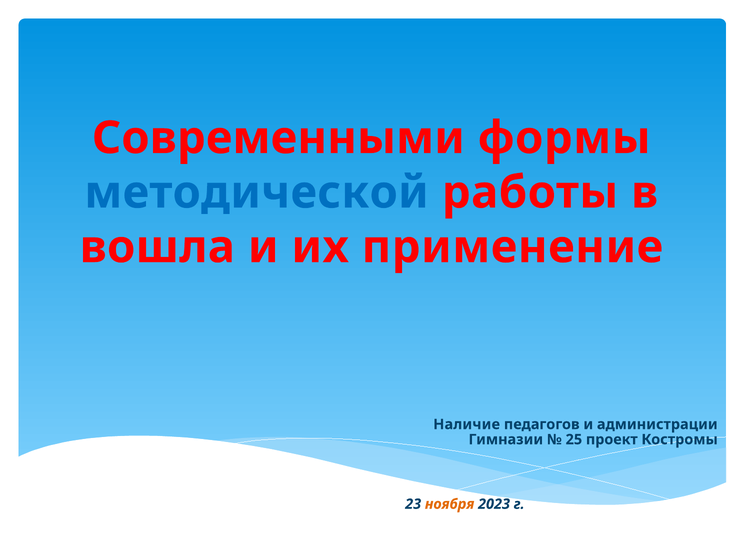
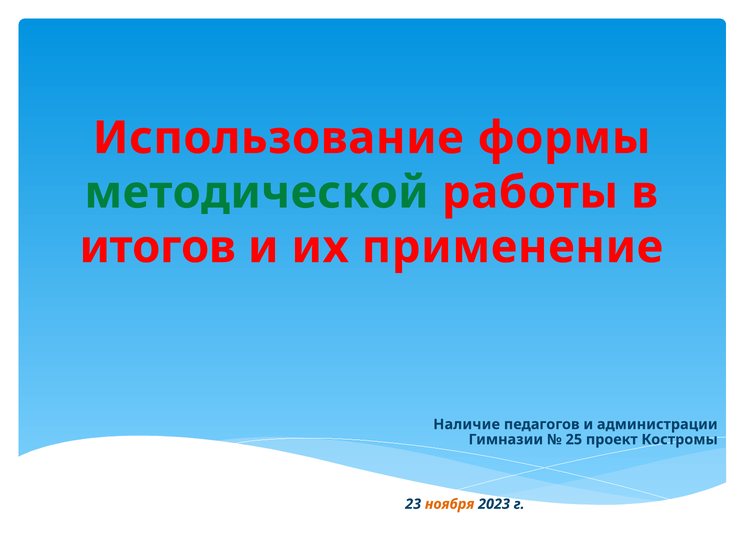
Современными: Современными -> Использование (278, 138)
методической colour: blue -> green (256, 193)
вошла: вошла -> итогов (158, 247)
